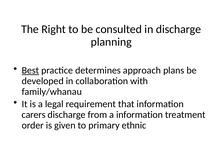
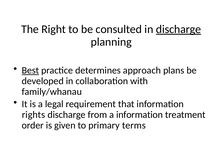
discharge underline: none -> present (179, 29)
carers: carers -> rights (33, 115)
ethnic: ethnic -> terms (134, 125)
